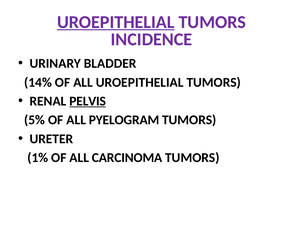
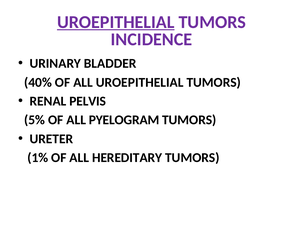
14%: 14% -> 40% (38, 82)
PELVIS underline: present -> none (88, 101)
CARCINOMA: CARCINOMA -> HEREDITARY (127, 158)
